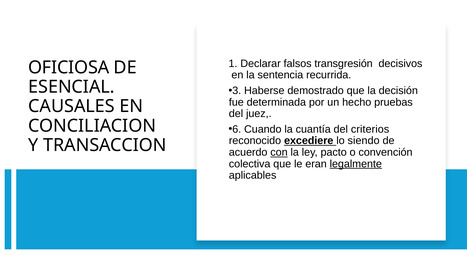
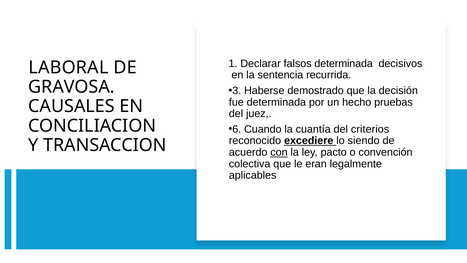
falsos transgresión: transgresión -> determinada (344, 63)
OFICIOSA: OFICIOSA -> LABORAL (68, 67)
ESENCIAL: ESENCIAL -> GRAVOSA (71, 87)
legalmente underline: present -> none (356, 164)
